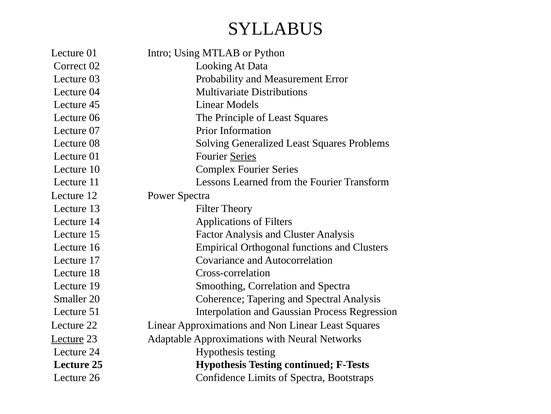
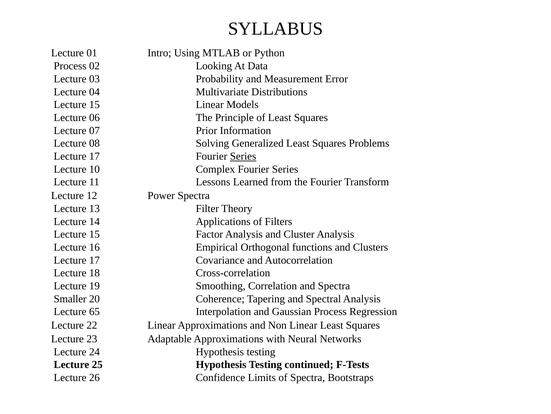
Correct: Correct -> Process (70, 66)
45: 45 -> 15 (94, 105)
01: 01 -> 17 (94, 156)
51: 51 -> 65 (94, 311)
Lecture underline: present -> none (67, 338)
